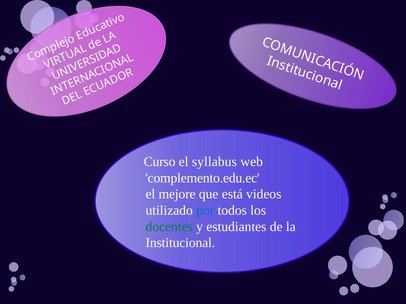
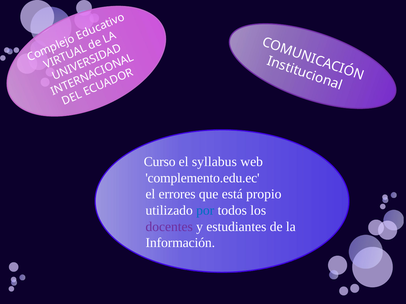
mejore: mejore -> errores (177, 195)
videos: videos -> propio (264, 195)
docentes colour: green -> purple (169, 227)
Institucional: Institucional -> Información (180, 243)
